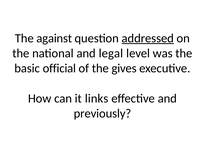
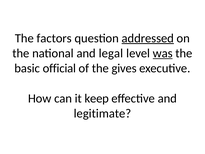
against: against -> factors (54, 38)
was underline: none -> present (163, 53)
links: links -> keep (97, 98)
previously: previously -> legitimate (102, 113)
